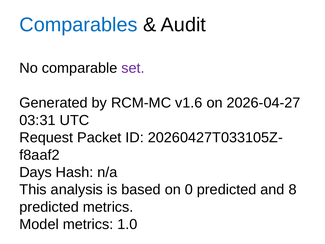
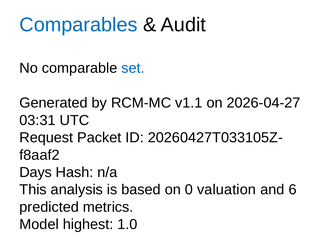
set colour: purple -> blue (133, 68)
v1.6: v1.6 -> v1.1 (189, 103)
0 predicted: predicted -> valuation (227, 190)
8: 8 -> 6 (293, 190)
Model metrics: metrics -> highest (88, 224)
